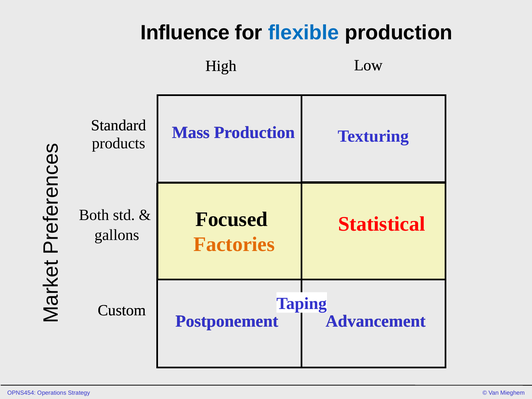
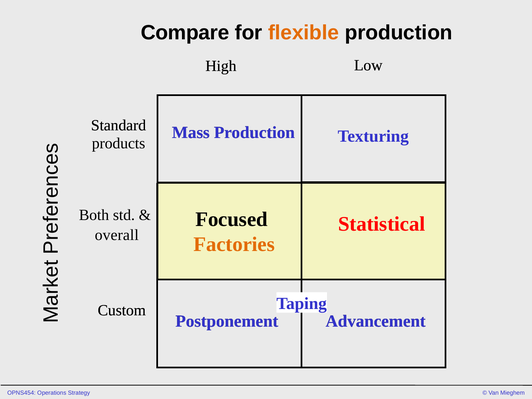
Influence: Influence -> Compare (185, 33)
flexible colour: blue -> orange (304, 33)
gallons: gallons -> overall (117, 235)
